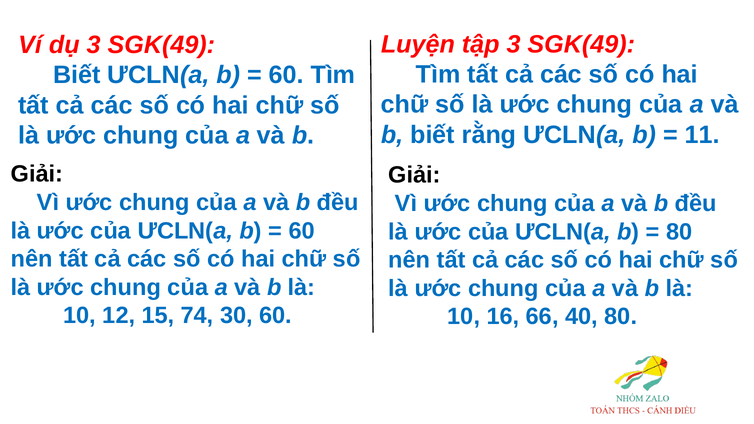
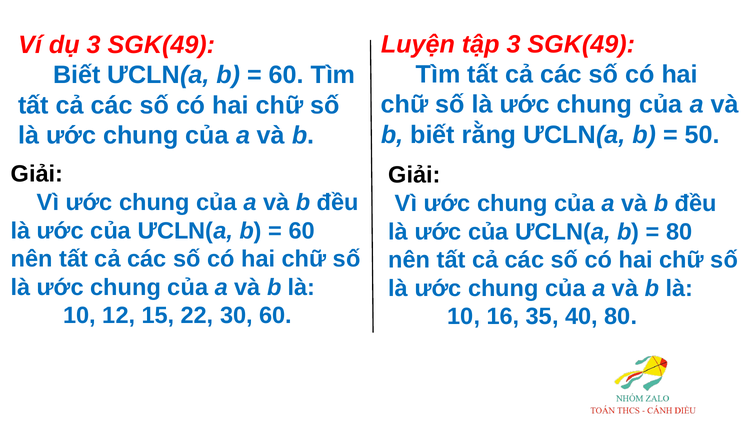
11: 11 -> 50 (702, 135)
74: 74 -> 22 (197, 316)
66: 66 -> 35 (542, 317)
